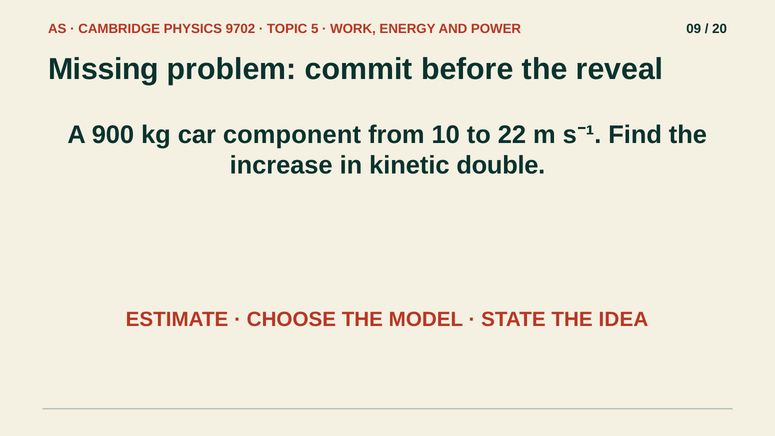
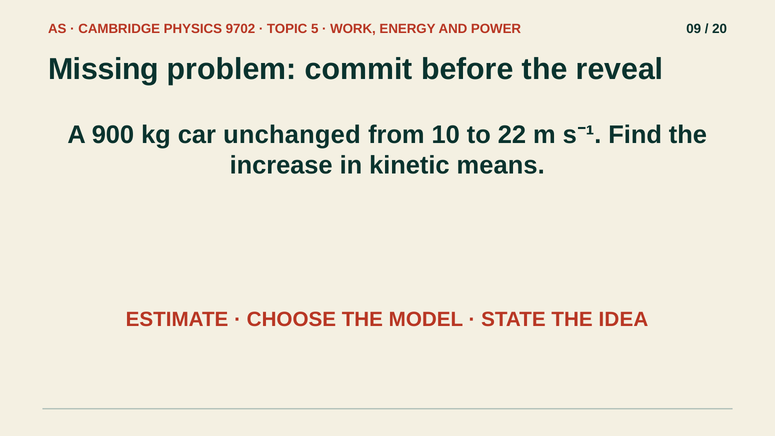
component: component -> unchanged (292, 135)
double: double -> means (501, 165)
